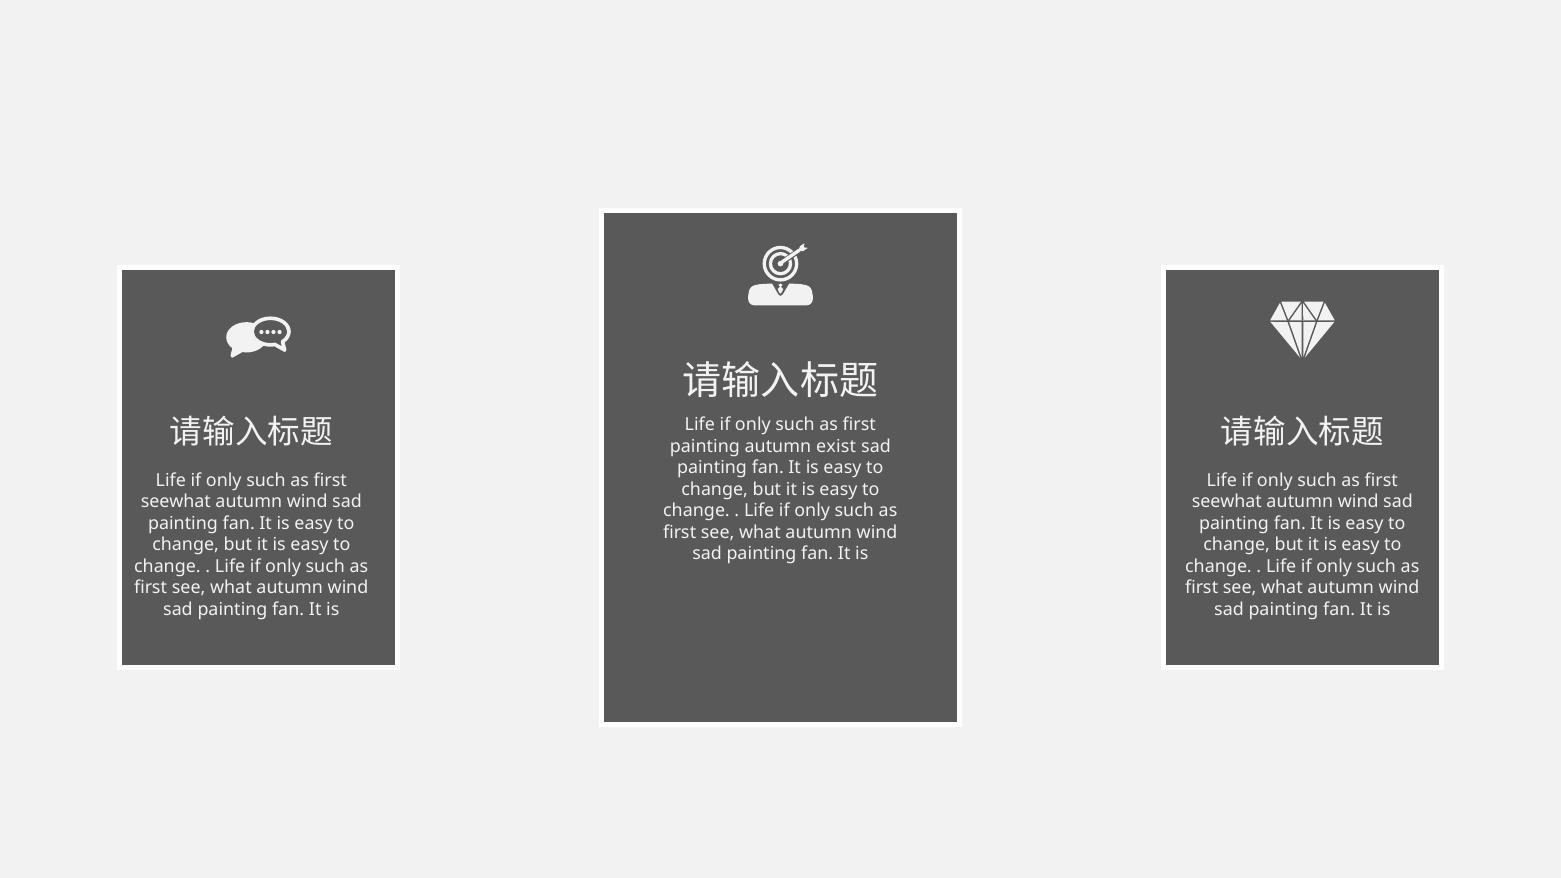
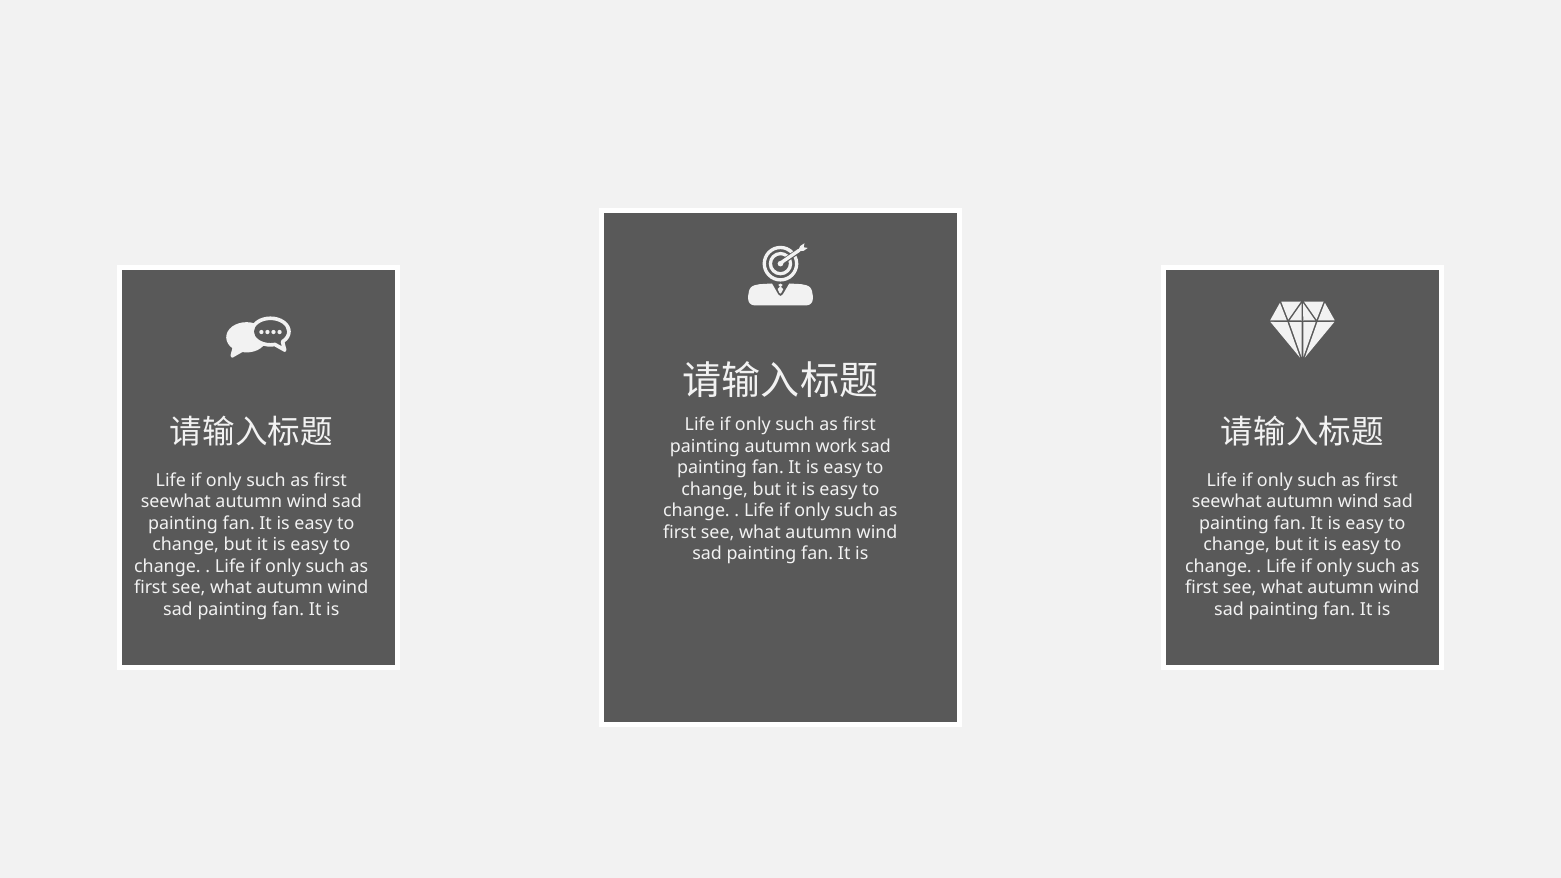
exist: exist -> work (836, 447)
